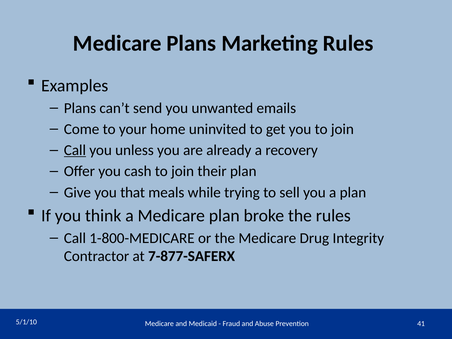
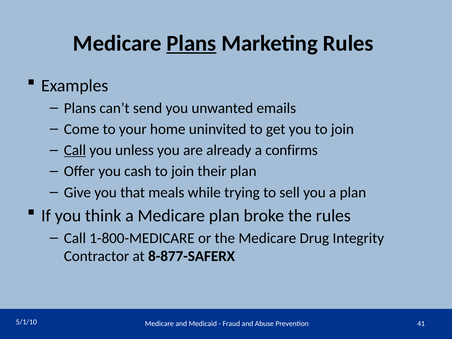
Plans underline: none -> present (191, 43)
recovery: recovery -> confirms (292, 150)
7-877-SAFERX: 7-877-SAFERX -> 8-877-SAFERX (192, 256)
